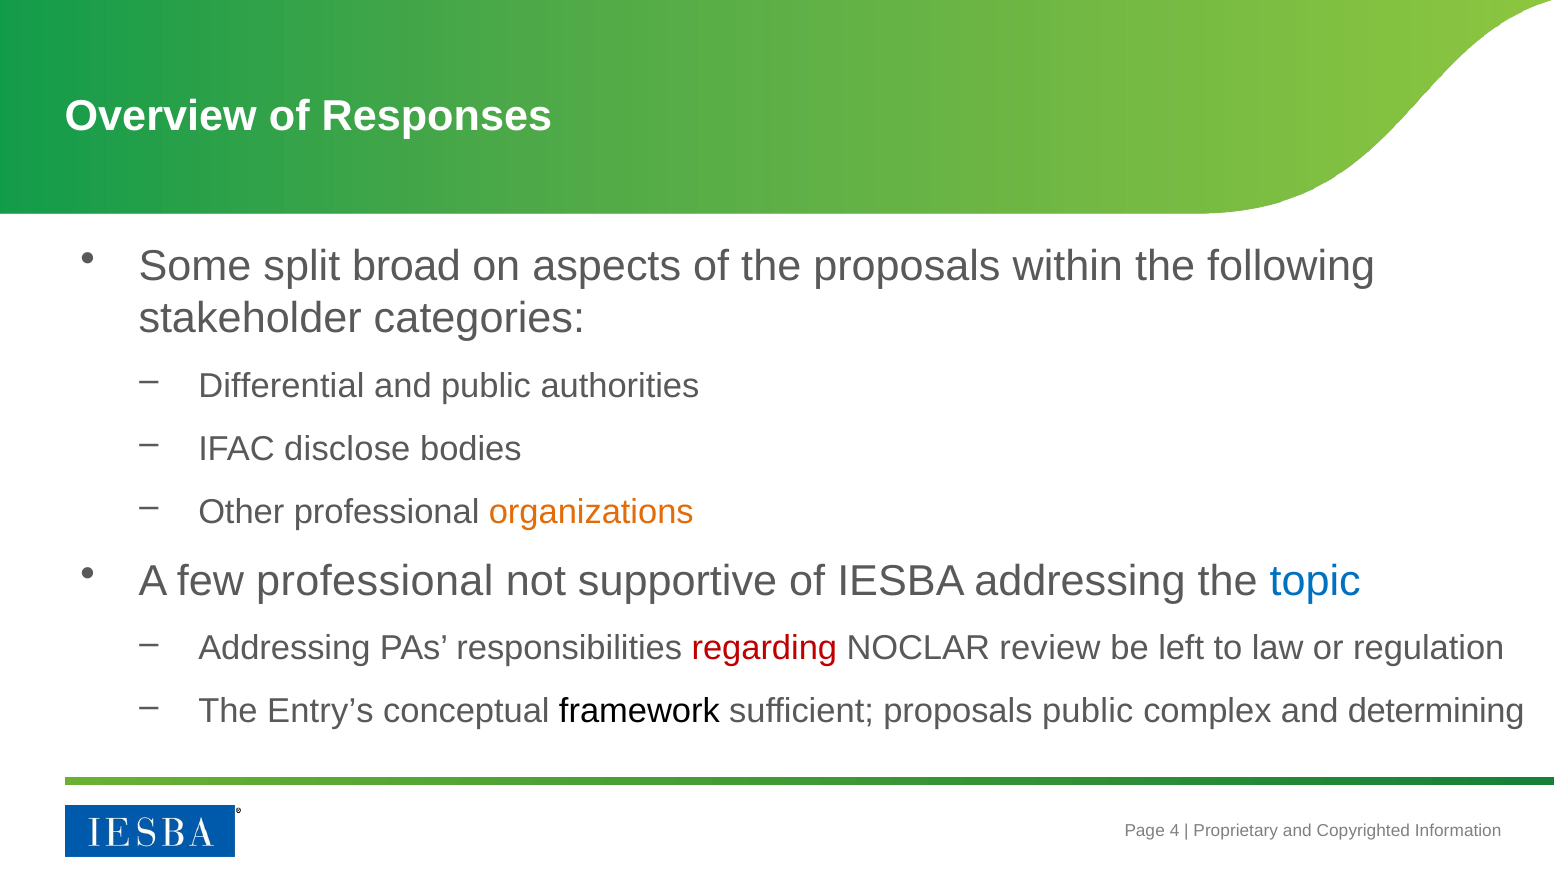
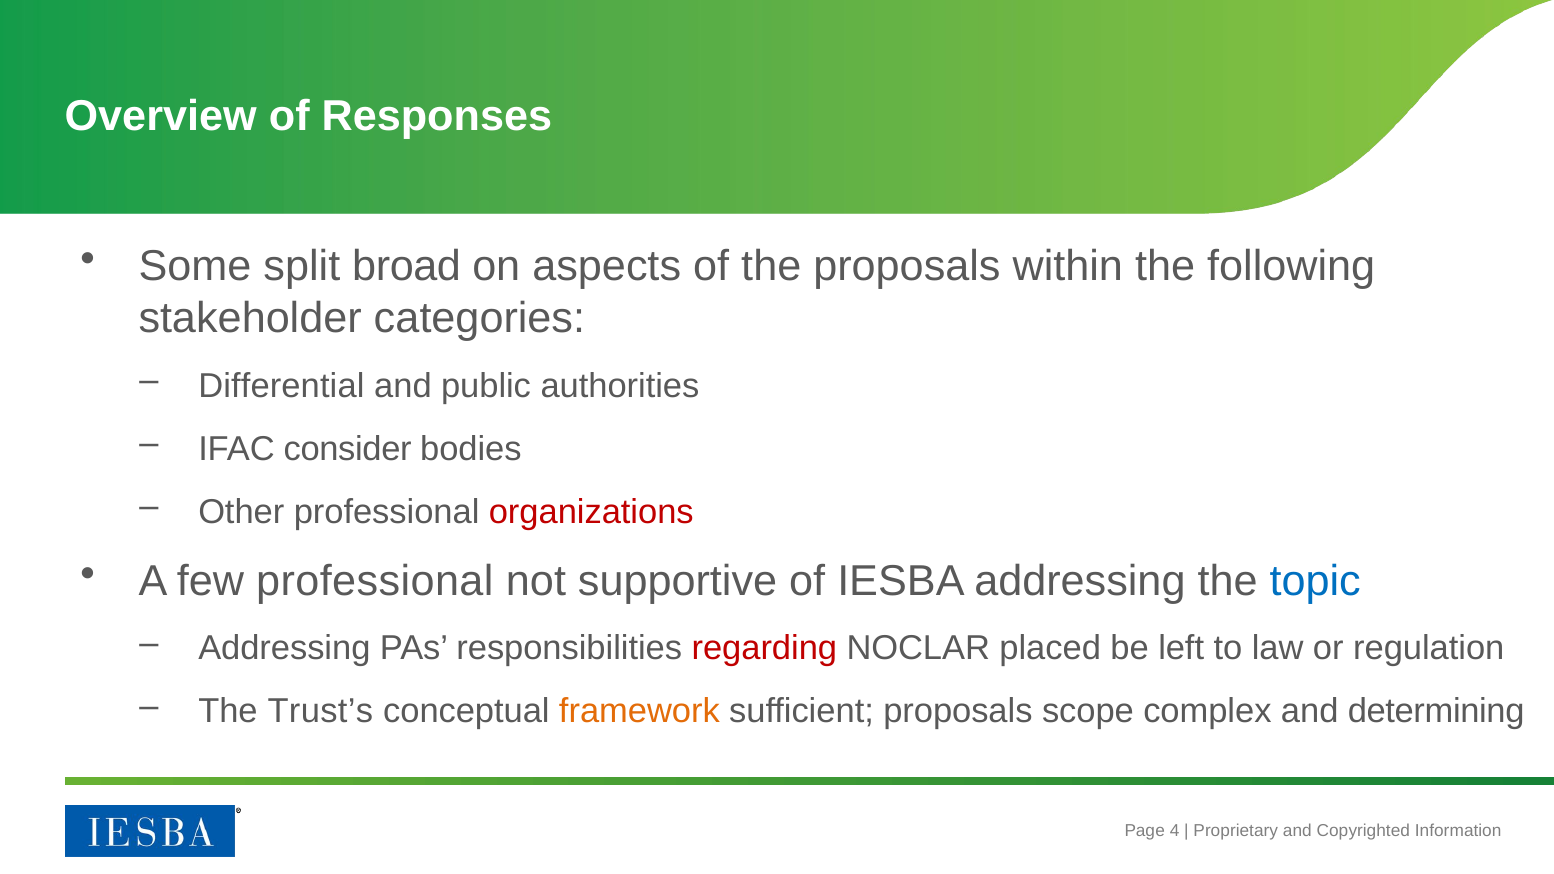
disclose: disclose -> consider (348, 449)
organizations colour: orange -> red (591, 512)
review: review -> placed (1050, 648)
Entry’s: Entry’s -> Trust’s (320, 711)
framework colour: black -> orange (639, 711)
proposals public: public -> scope (1088, 711)
